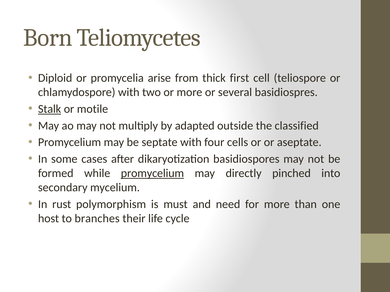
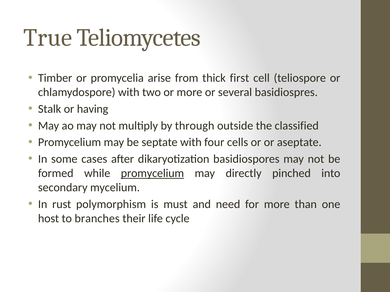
Born: Born -> True (48, 38)
Diploid: Diploid -> Timber (55, 78)
Stalk underline: present -> none (50, 109)
motile: motile -> having (93, 109)
adapted: adapted -> through (195, 126)
